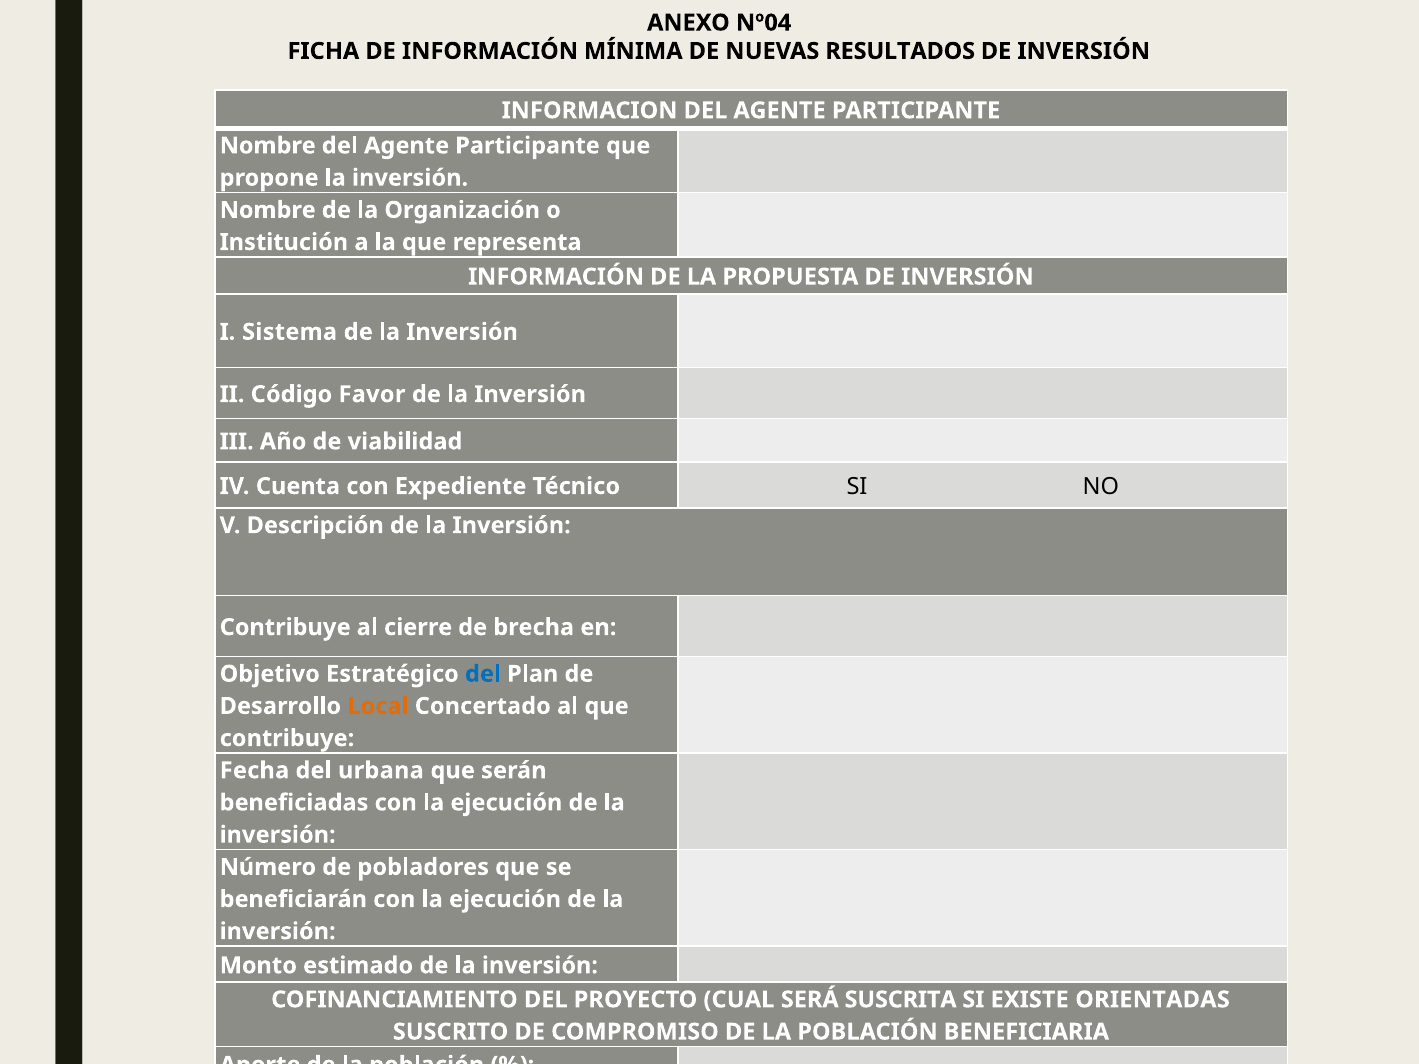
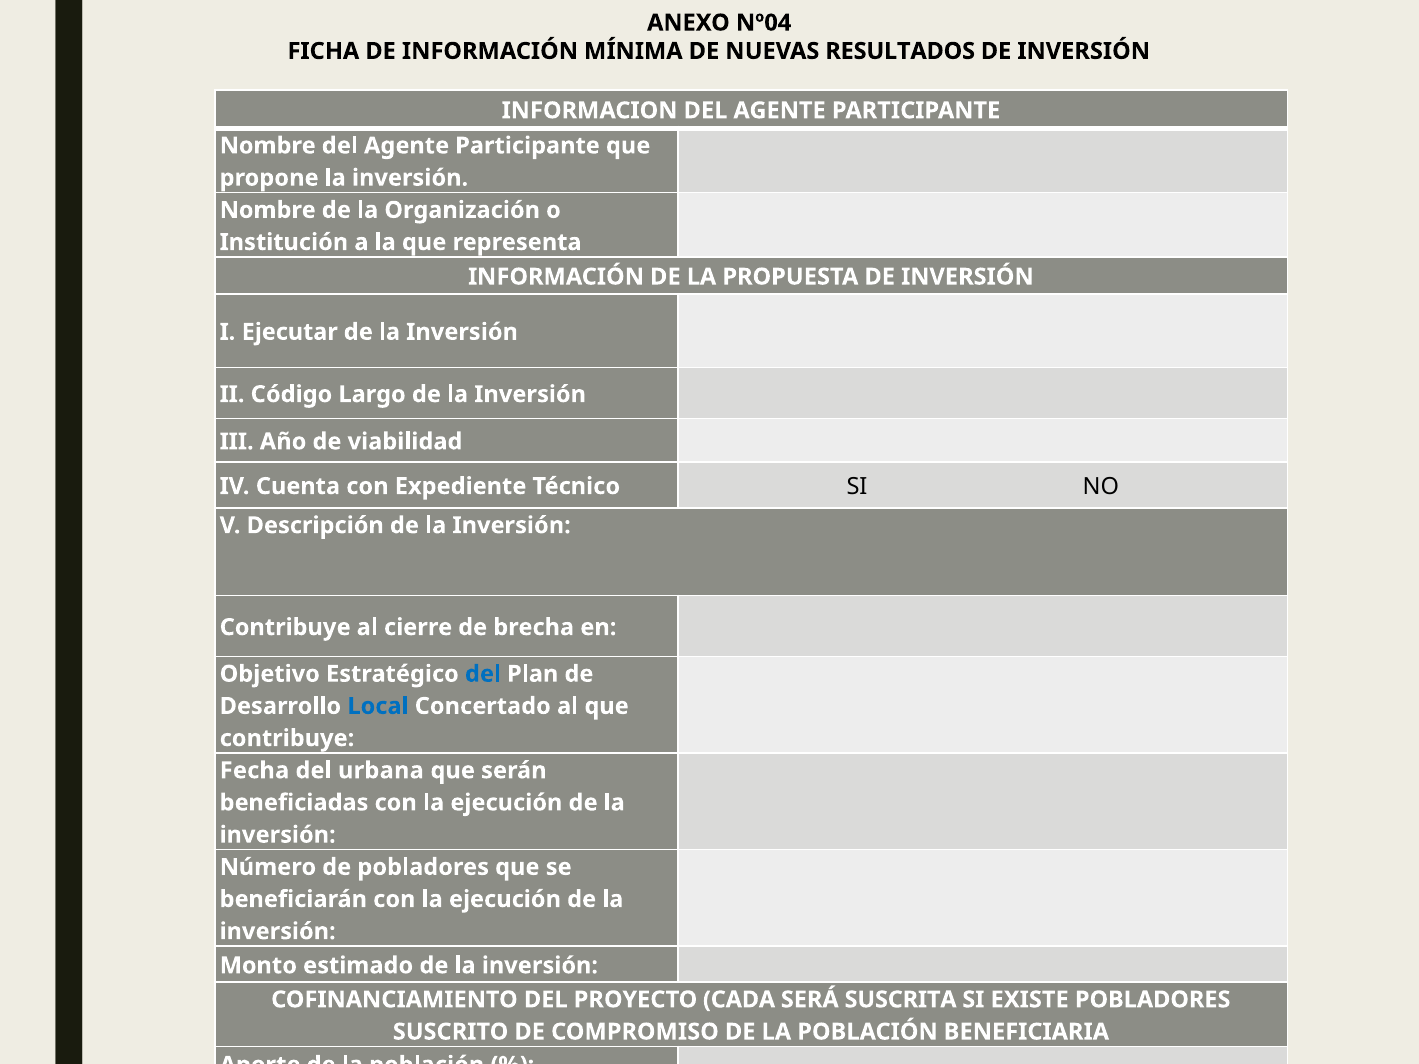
Sistema: Sistema -> Ejecutar (290, 332)
Favor: Favor -> Largo (372, 394)
Local colour: orange -> blue (378, 706)
CUAL: CUAL -> CADA (739, 1000)
EXISTE ORIENTADAS: ORIENTADAS -> POBLADORES (1153, 1000)
